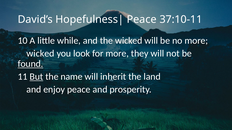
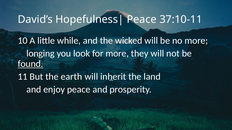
wicked: wicked -> longing (40, 54)
But underline: present -> none (36, 77)
name: name -> earth (71, 77)
